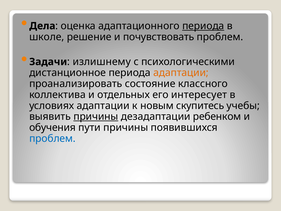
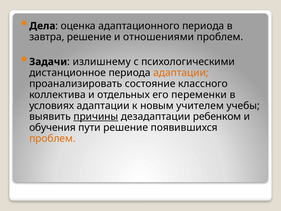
периода underline: present -> none (203, 26)
школе: школе -> завтра (47, 37)
почувствовать: почувствовать -> отношениями (159, 37)
интересует: интересует -> переменки (199, 95)
скупитесь: скупитесь -> учителем (200, 106)
пути причины: причины -> решение (126, 127)
проблем colour: blue -> orange (52, 138)
